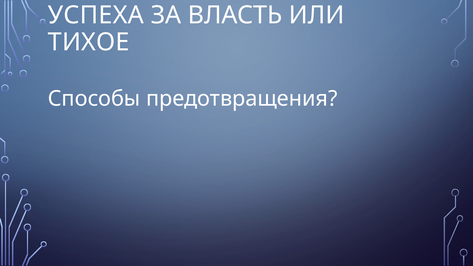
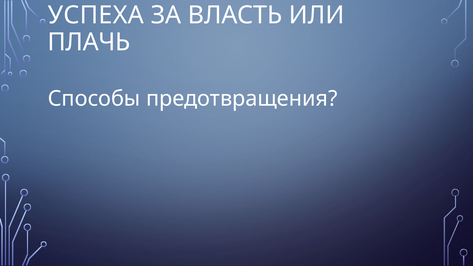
ТИХОЕ: ТИХОЕ -> ПЛАЧЬ (89, 42)
